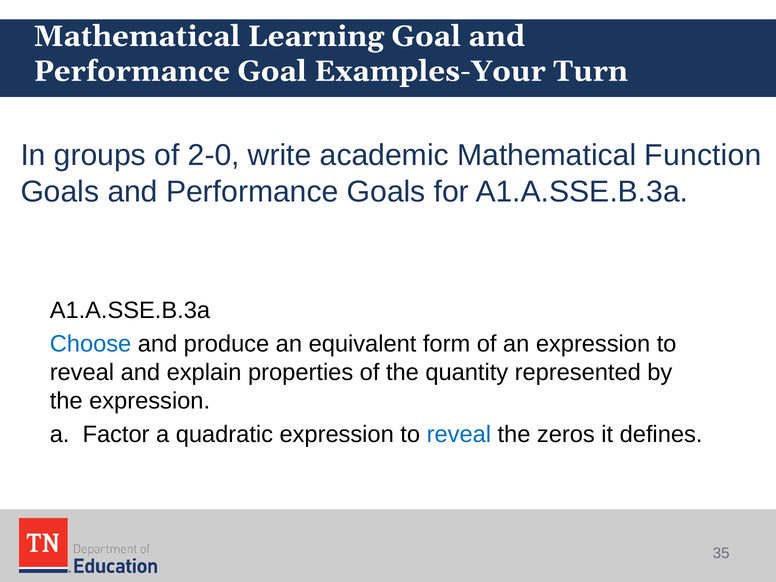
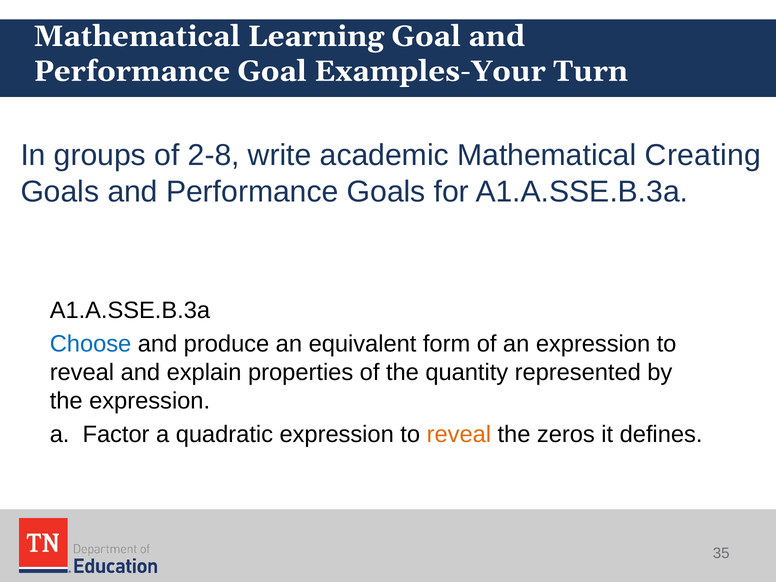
2-0: 2-0 -> 2-8 (214, 156)
Function: Function -> Creating (703, 156)
reveal colour: blue -> orange (459, 434)
